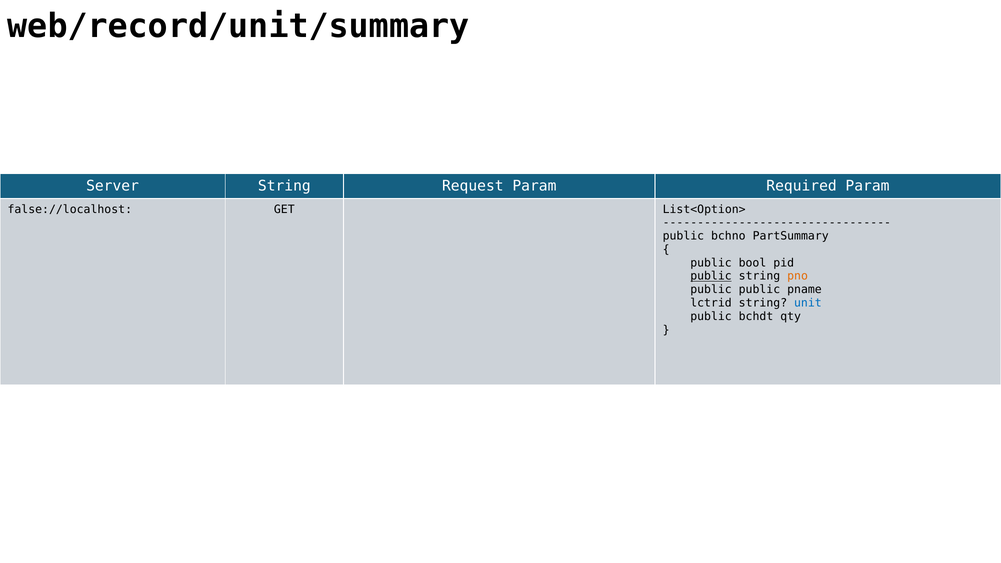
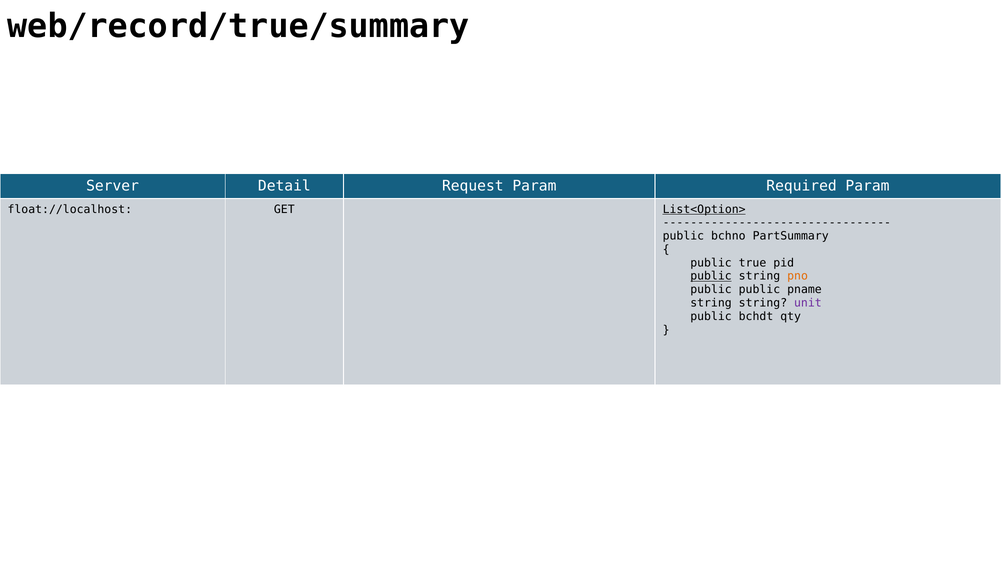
web/record/unit/summary: web/record/unit/summary -> web/record/true/summary (238, 26)
Server String: String -> Detail (284, 186)
false://localhost: false://localhost -> float://localhost (70, 209)
List<Option> underline: none -> present (704, 209)
bool: bool -> true (752, 263)
lctrid: lctrid -> string (711, 303)
unit colour: blue -> purple (808, 303)
